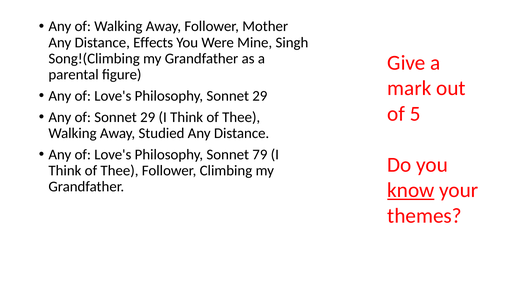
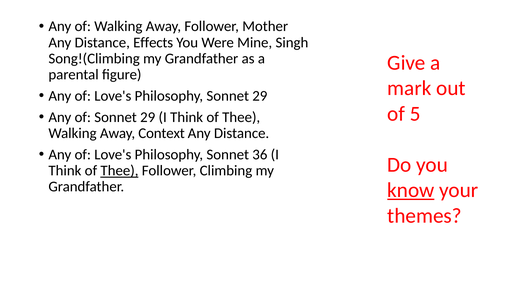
Studied: Studied -> Context (162, 133)
79: 79 -> 36 (260, 155)
Thee underline: none -> present (119, 171)
